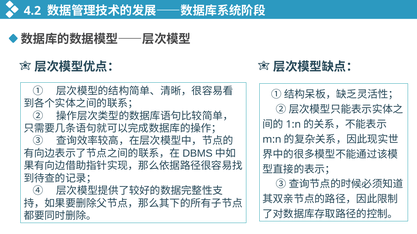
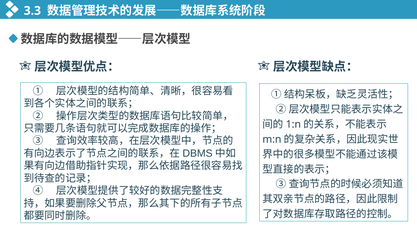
4.2: 4.2 -> 3.3 (32, 11)
